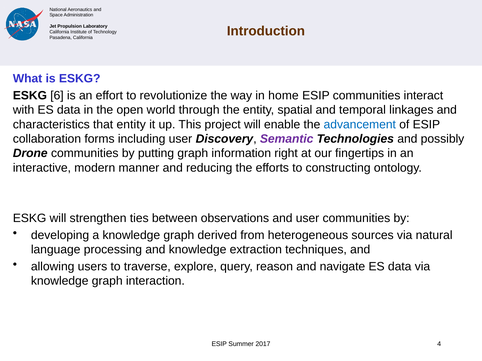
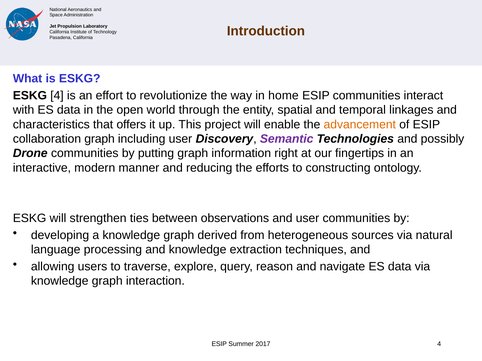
ESKG 6: 6 -> 4 (57, 96)
that entity: entity -> offers (131, 125)
advancement colour: blue -> orange (360, 125)
collaboration forms: forms -> graph (100, 139)
